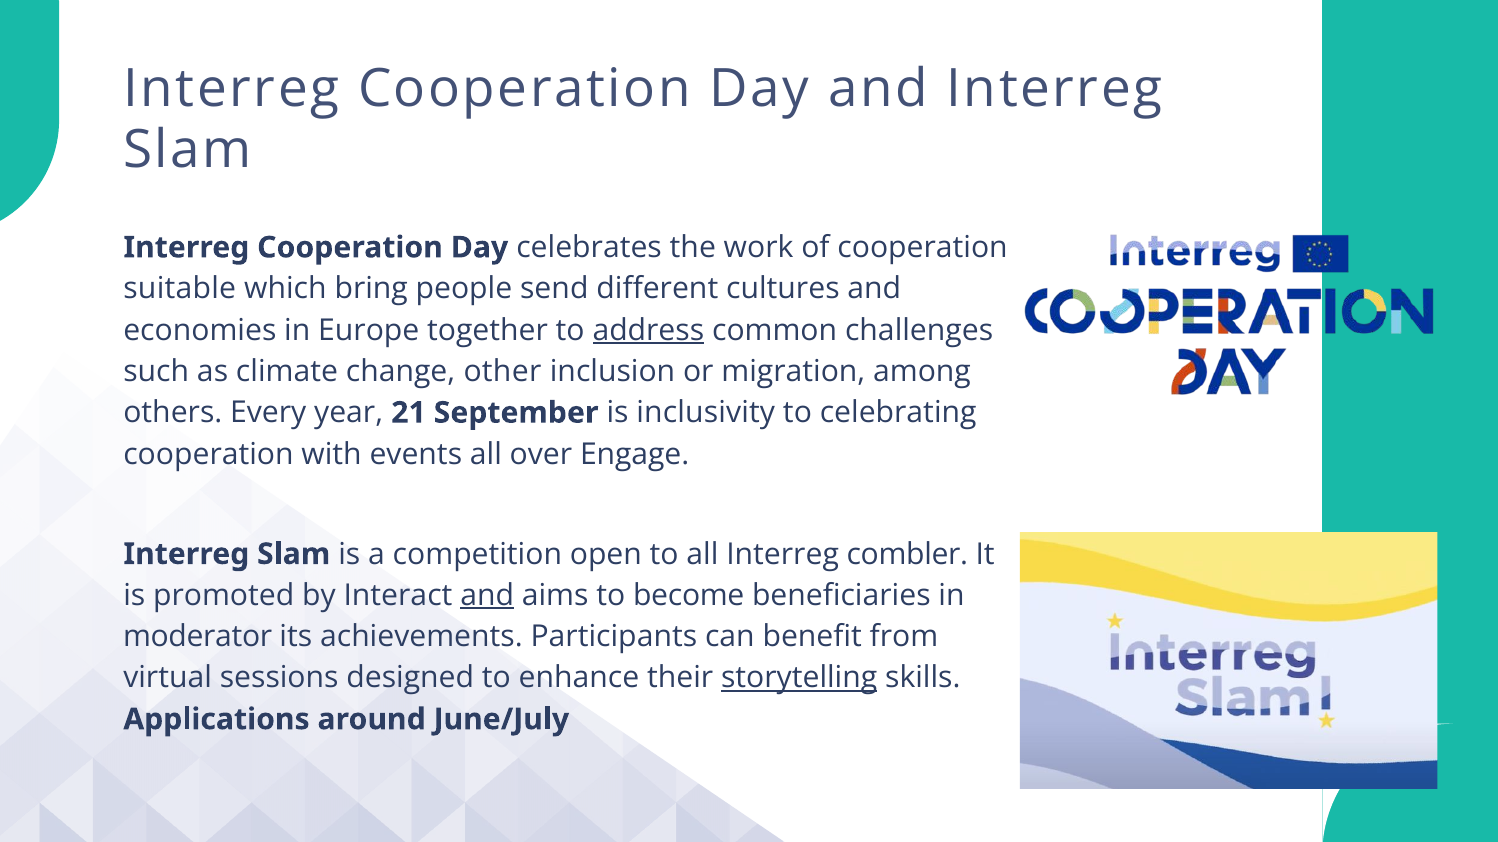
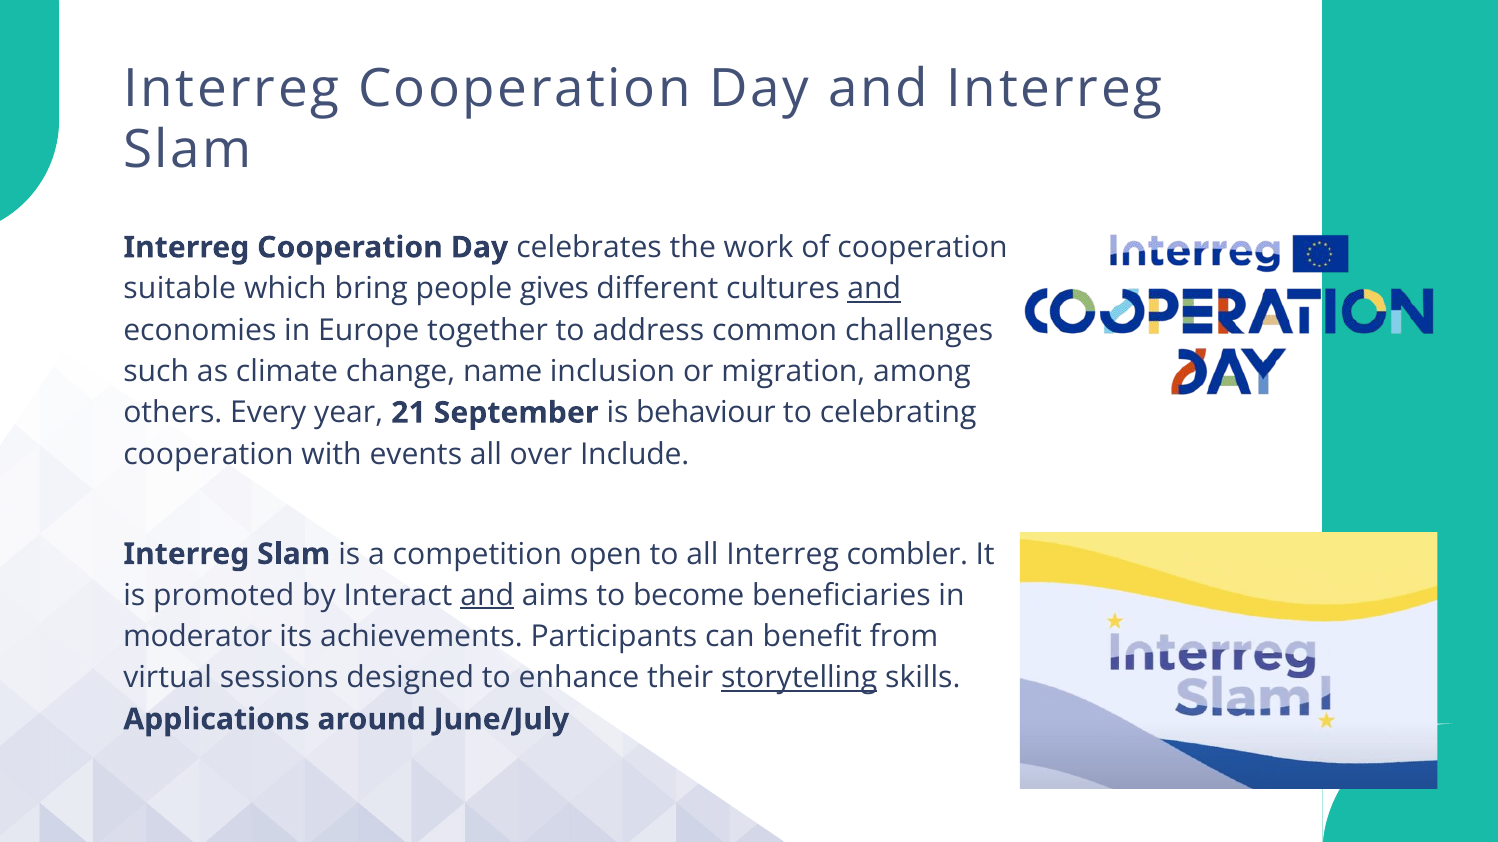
send: send -> gives (554, 289)
and underline: none -> present (874, 289)
address underline: present -> none (648, 330)
other: other -> name (503, 372)
inclusivity: inclusivity -> behaviour (706, 413)
Engage: Engage -> Include (635, 454)
